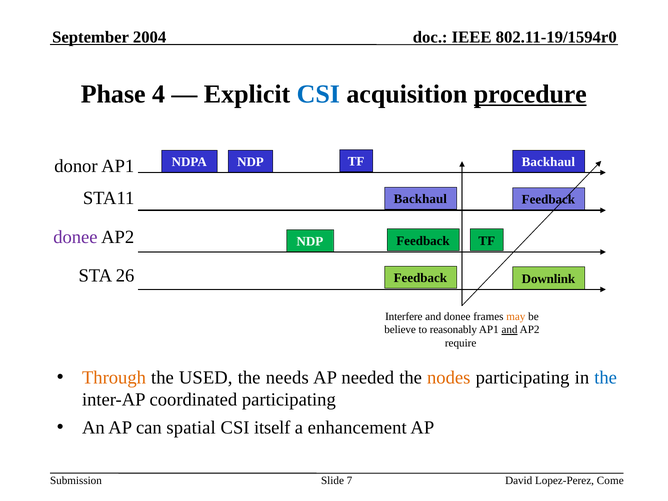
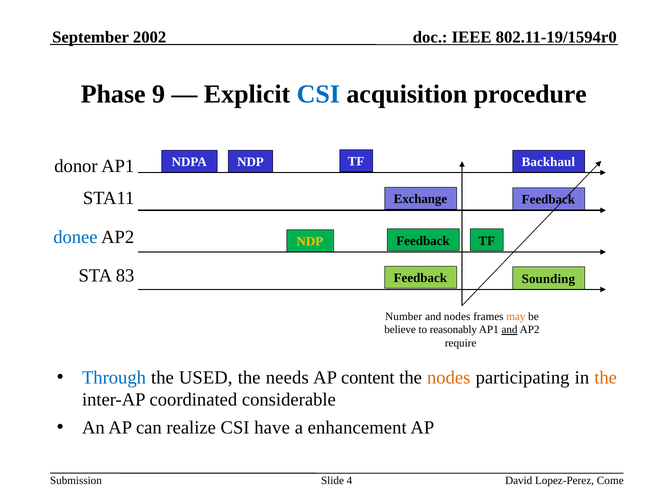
2004: 2004 -> 2002 (150, 37)
4: 4 -> 9 (159, 94)
procedure underline: present -> none (530, 94)
Backhaul: Backhaul -> Exchange (420, 199)
donee colour: purple -> blue (75, 237)
NDP colour: white -> yellow (310, 242)
26: 26 -> 83 (125, 276)
Downlink: Downlink -> Sounding (548, 279)
Interfere: Interfere -> Number (404, 316)
and donee: donee -> nodes (457, 316)
Through colour: orange -> blue (114, 378)
needed: needed -> content (368, 378)
the colour: blue -> orange (606, 378)
coordinated participating: participating -> considerable (289, 400)
spatial: spatial -> realize (191, 428)
itself: itself -> have (272, 428)
7: 7 -> 4 (350, 480)
